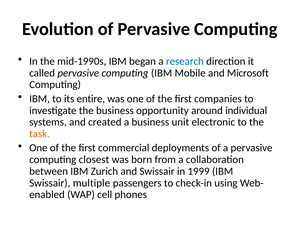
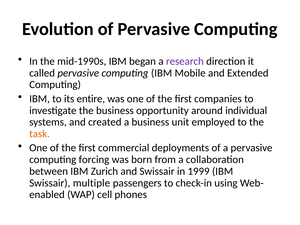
research colour: blue -> purple (185, 61)
Microsoft: Microsoft -> Extended (248, 73)
electronic: electronic -> employed (213, 122)
closest: closest -> forcing (94, 160)
